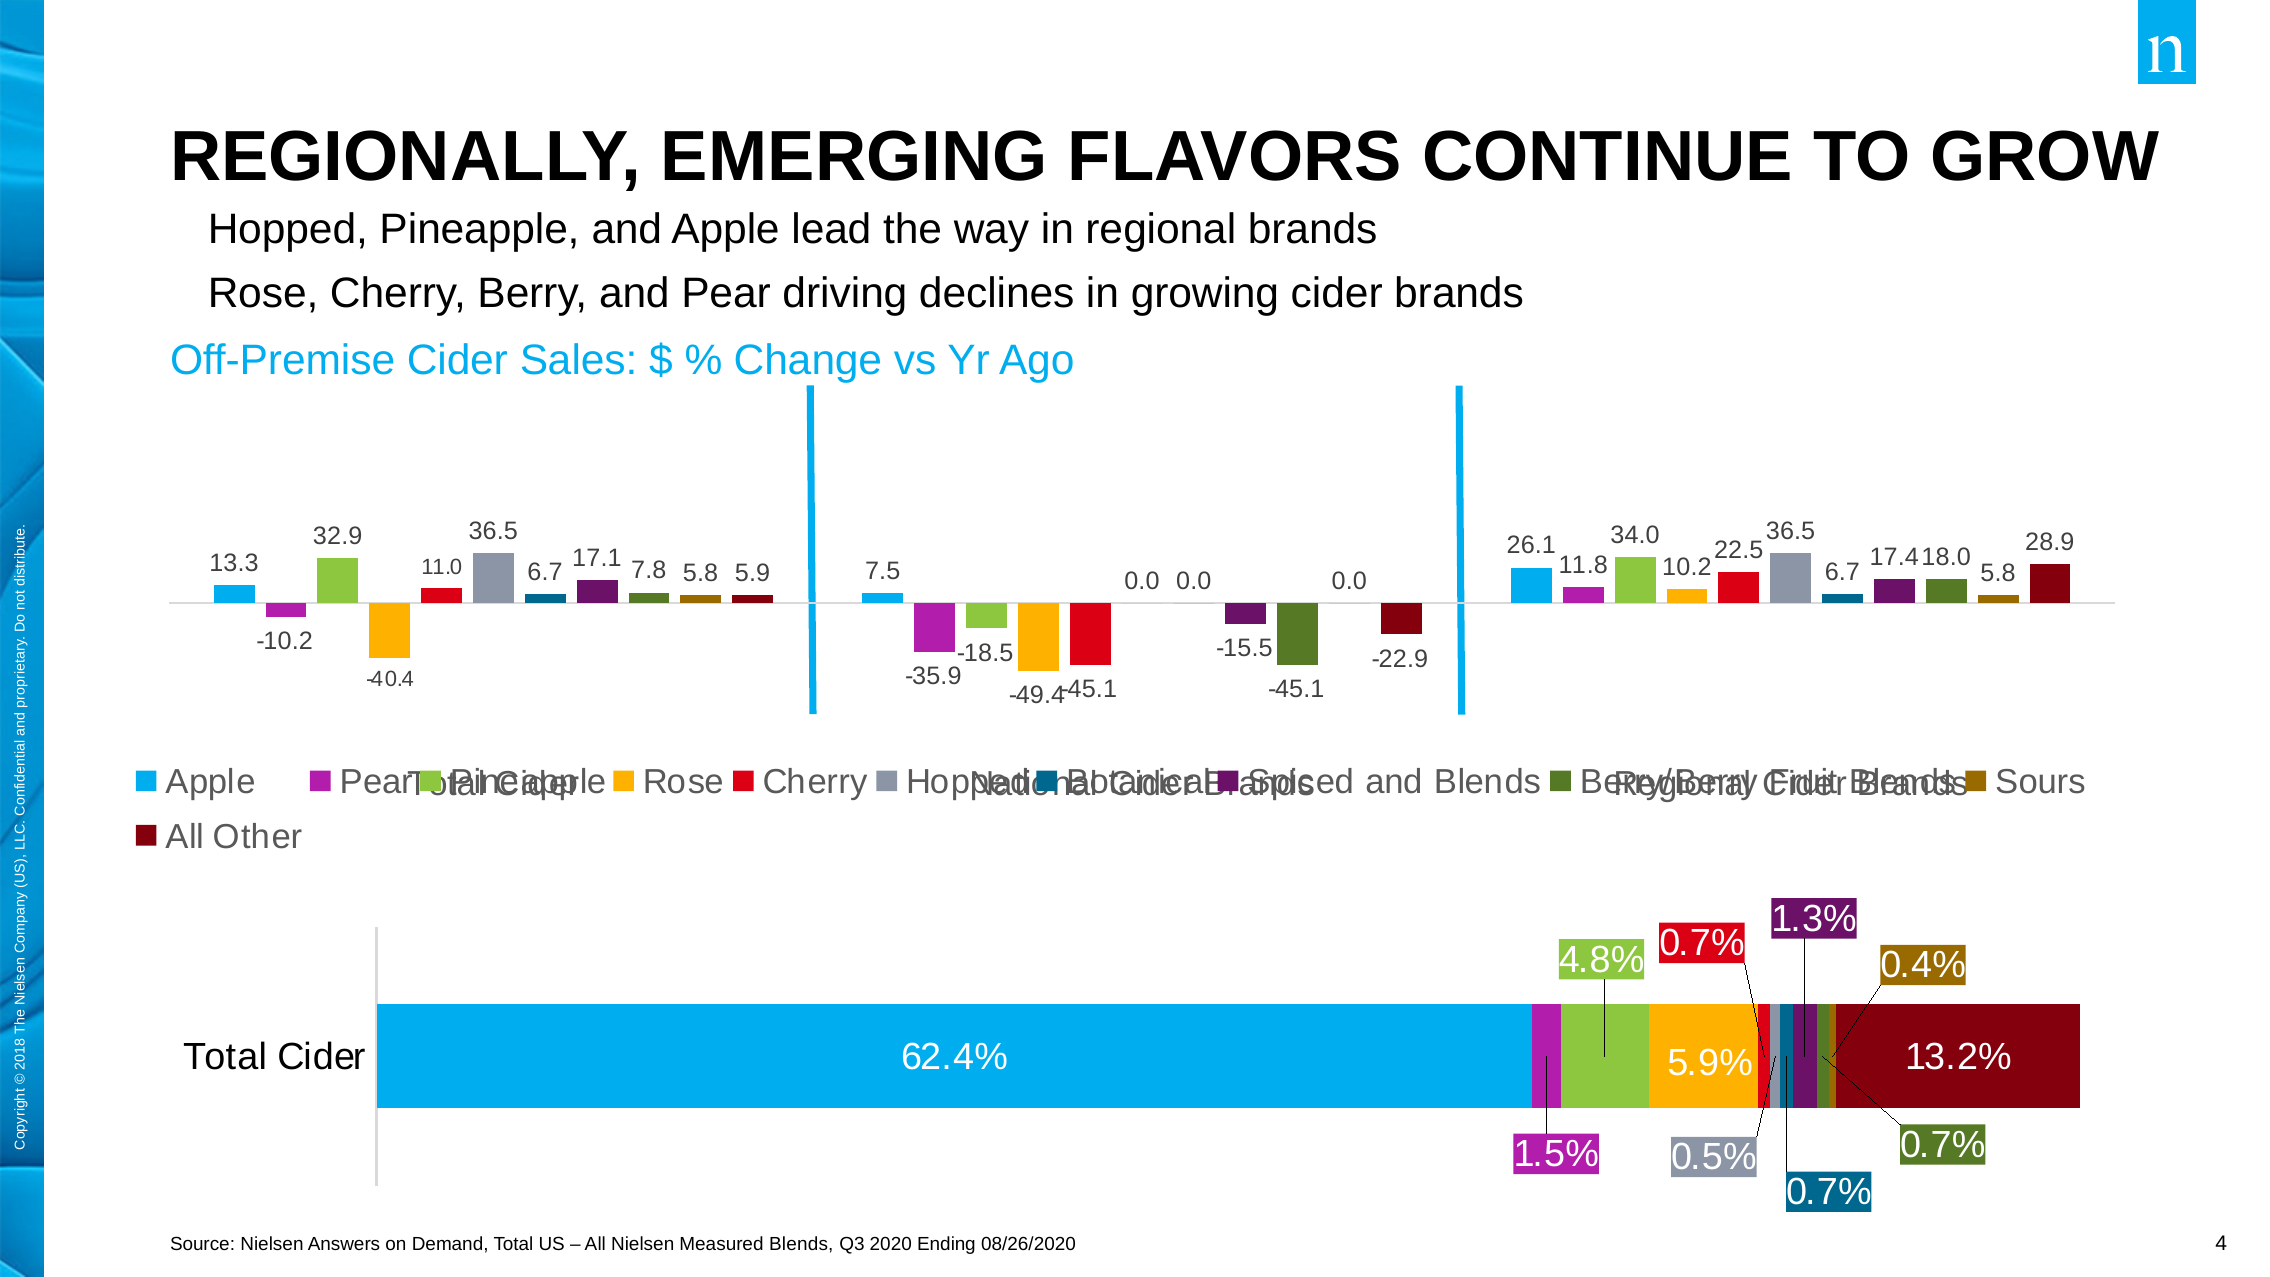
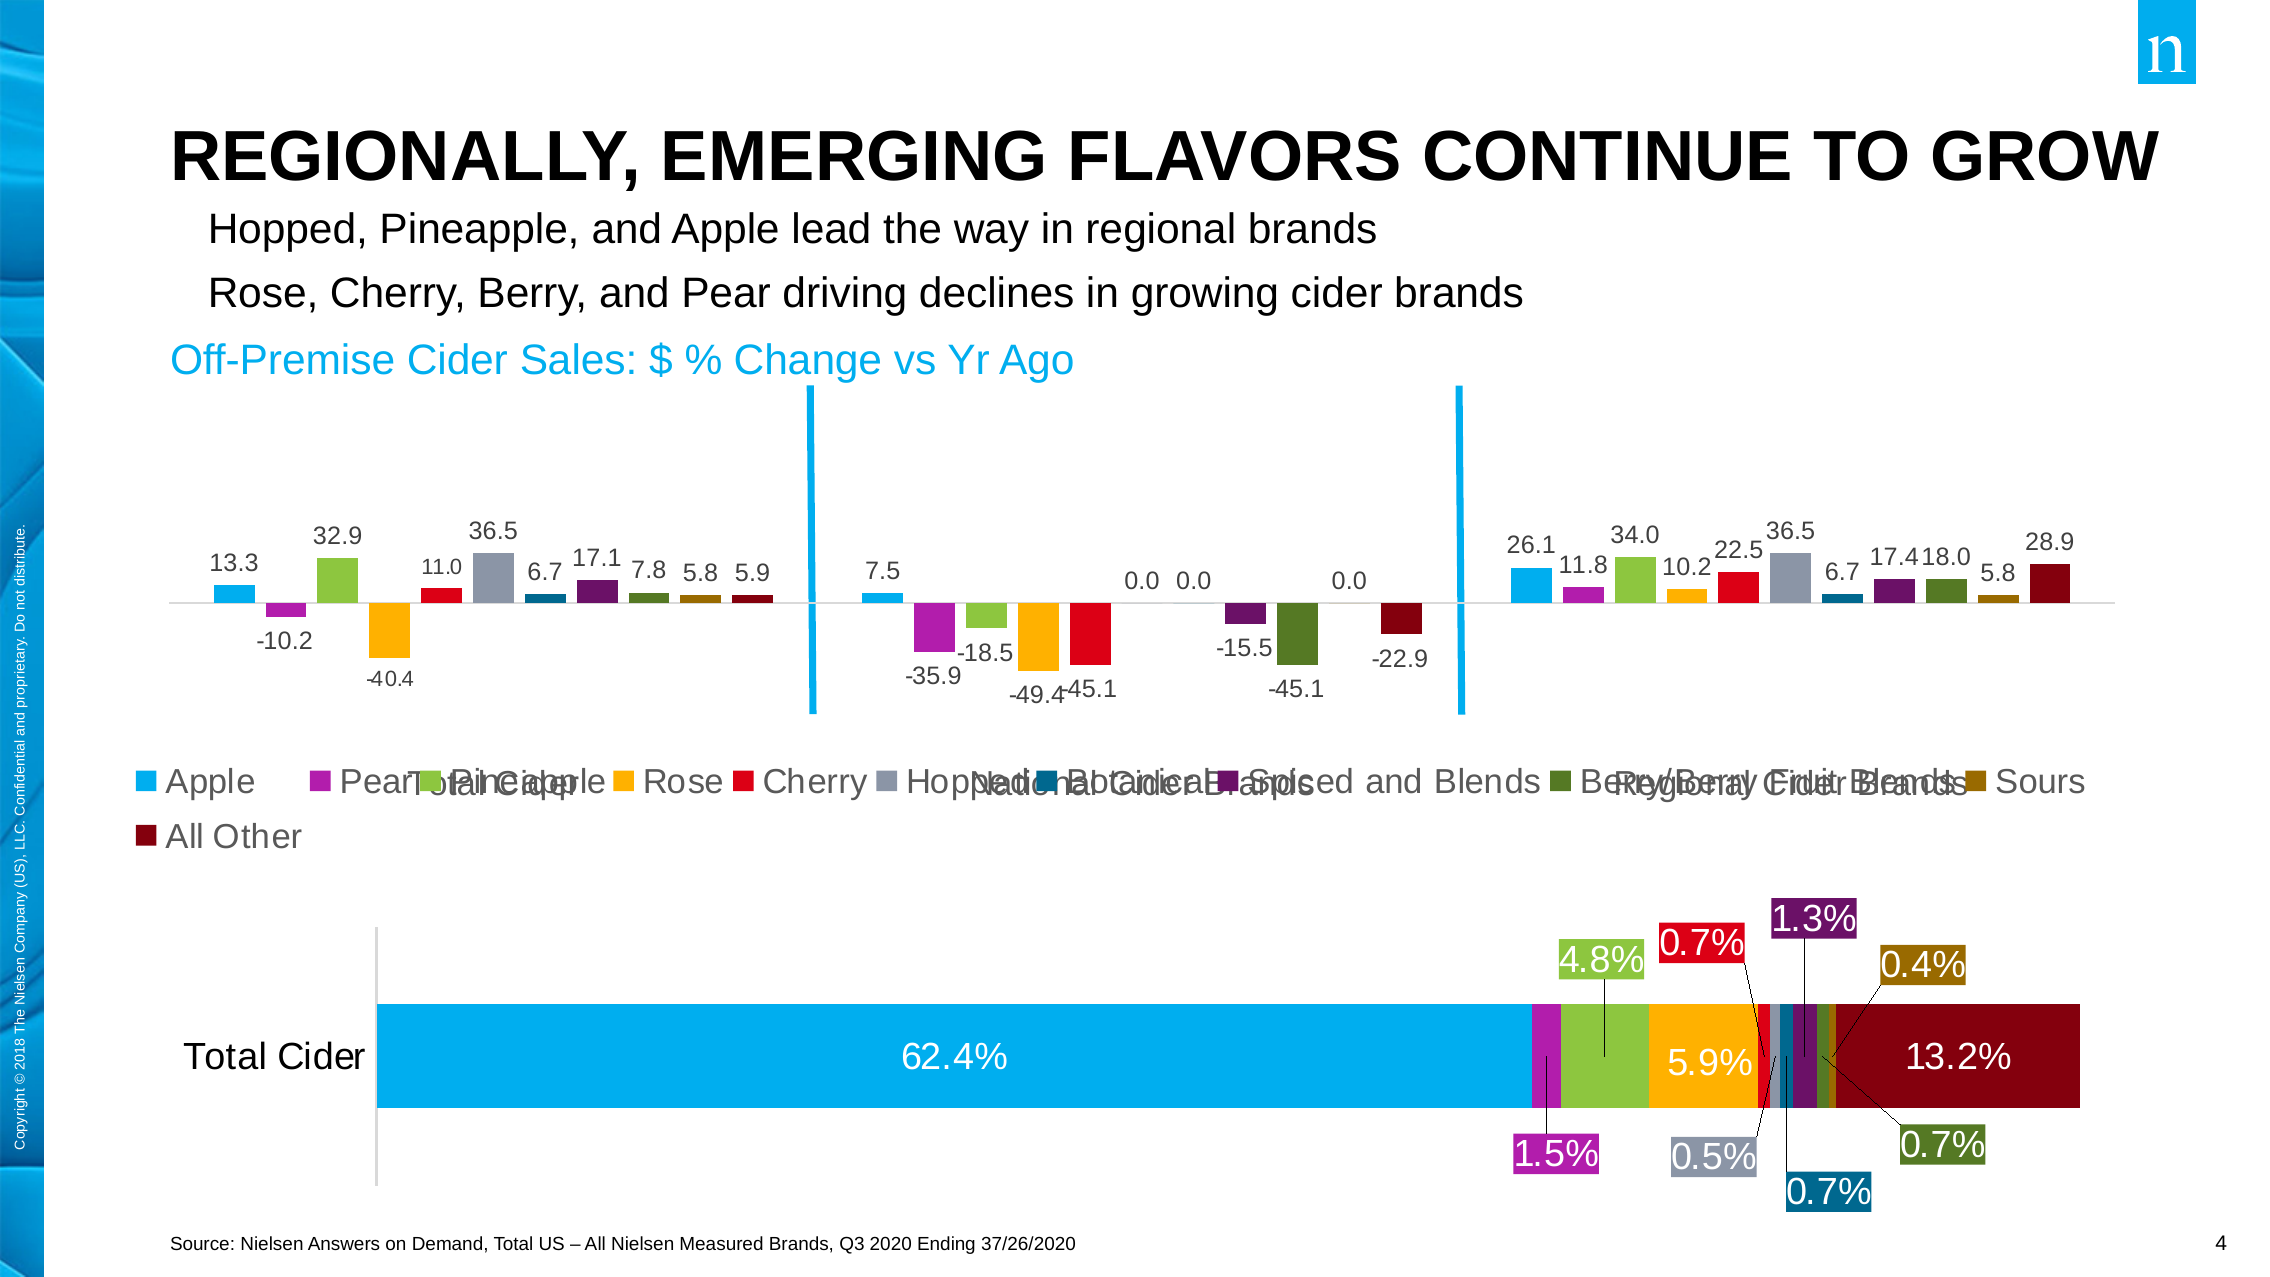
Measured Blends: Blends -> Brands (801, 1245)
08/26/2020: 08/26/2020 -> 37/26/2020 (1028, 1245)
